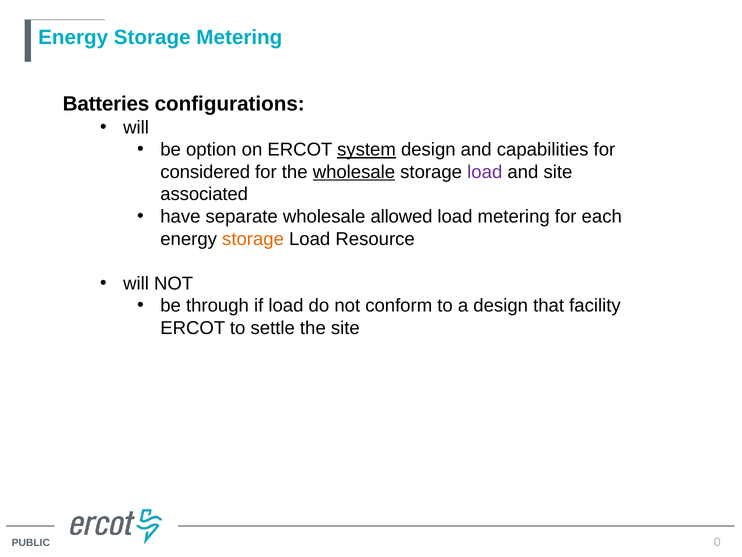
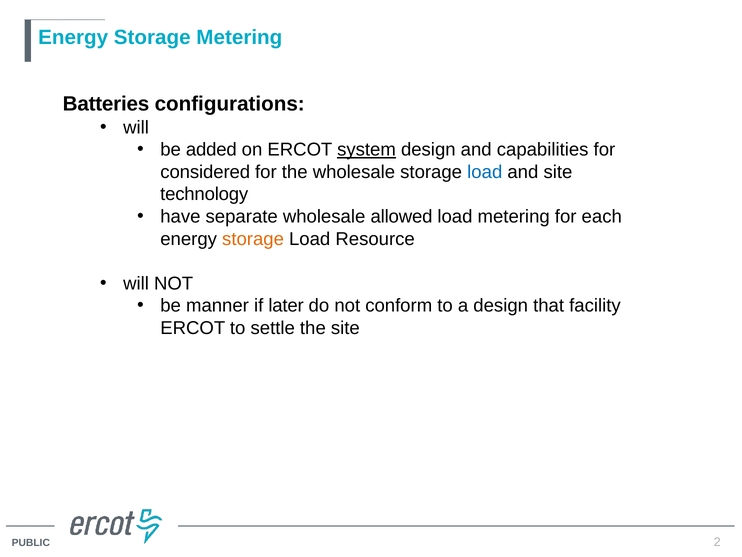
option: option -> added (211, 150)
wholesale underline: present -> none (354, 172)
load colour: purple -> blue (485, 172)
associated: associated -> technology (204, 194)
through: through -> manner (217, 305)
if load: load -> later (286, 305)
0: 0 -> 2 (717, 542)
